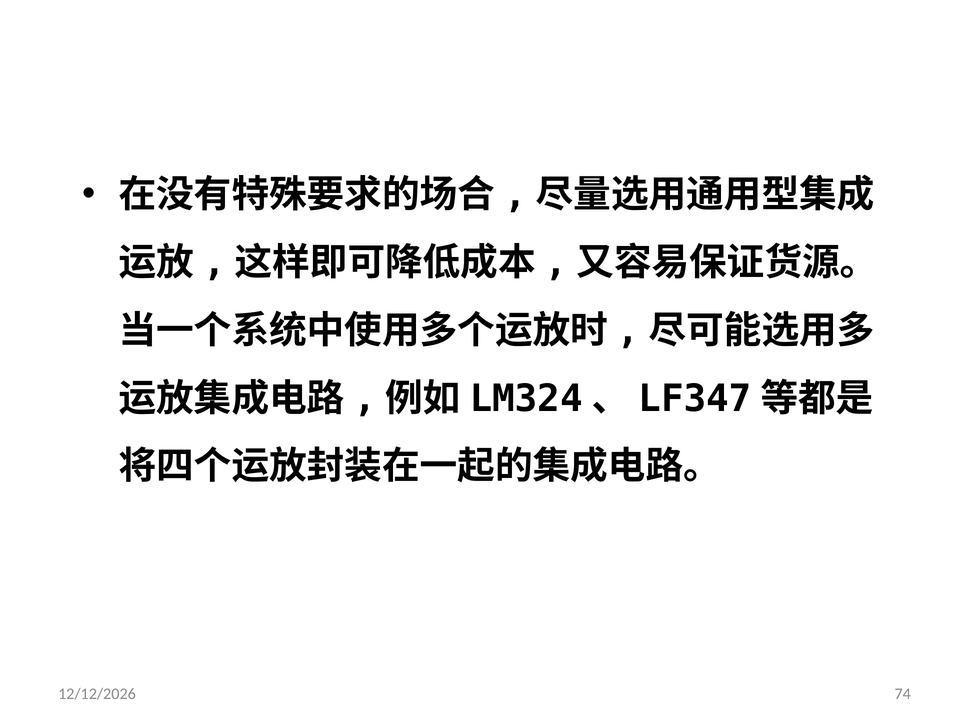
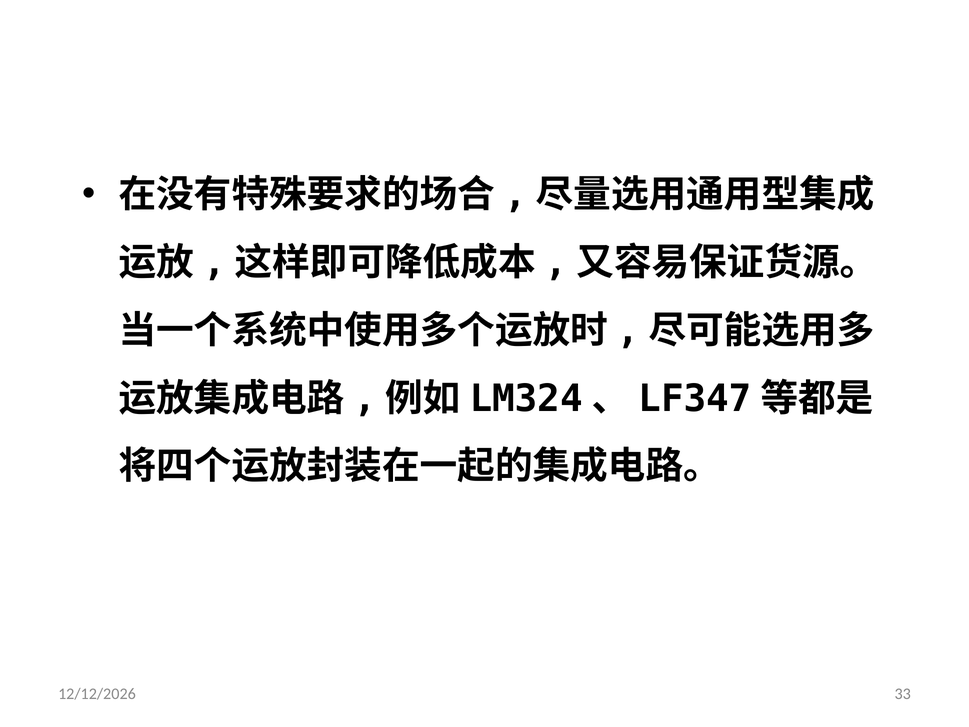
74: 74 -> 33 (903, 694)
